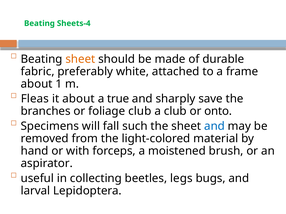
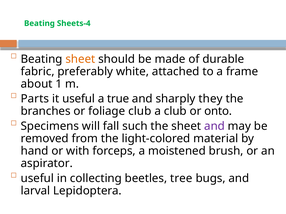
Fleas: Fleas -> Parts (35, 99)
it about: about -> useful (79, 99)
save: save -> they (210, 99)
and colour: blue -> purple (214, 126)
legs: legs -> tree (181, 179)
